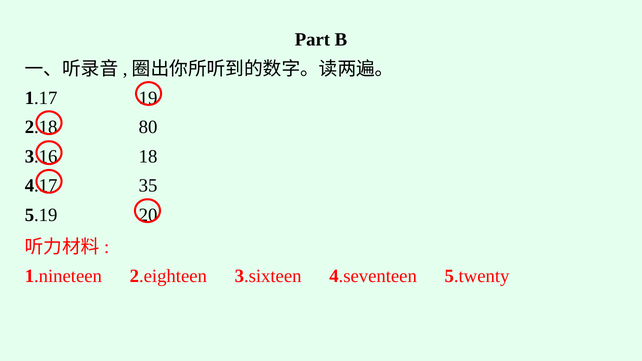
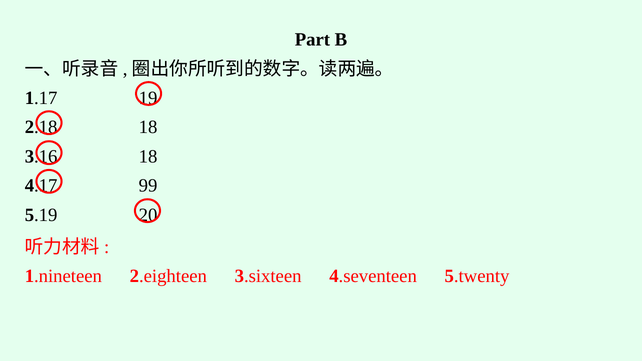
80: 80 -> 18 (148, 127)
35: 35 -> 99 (148, 186)
